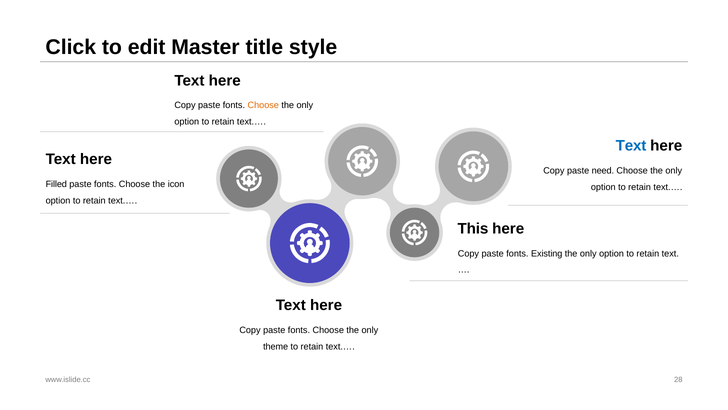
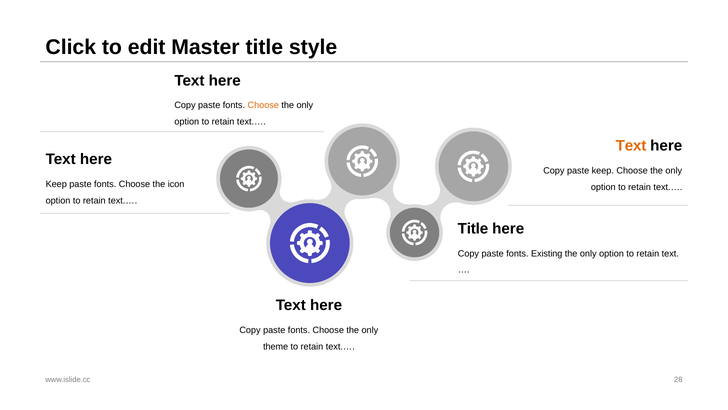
Text colour: blue -> orange (631, 146)
paste need: need -> keep (603, 170)
Filled: Filled -> Keep (56, 184)
This: This -> Title (473, 228)
